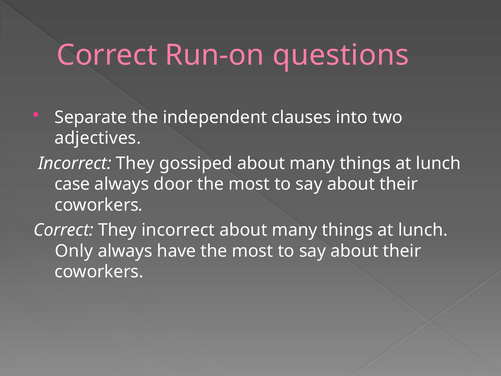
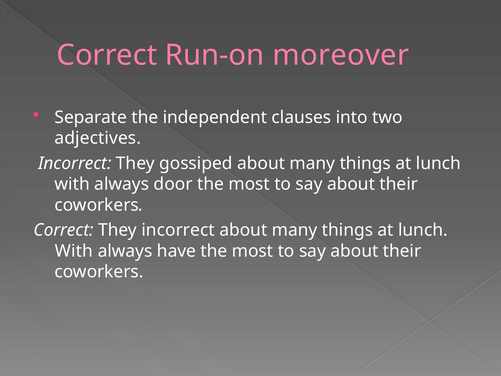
questions: questions -> moreover (341, 55)
case: case -> with (72, 184)
Only: Only -> With (74, 251)
